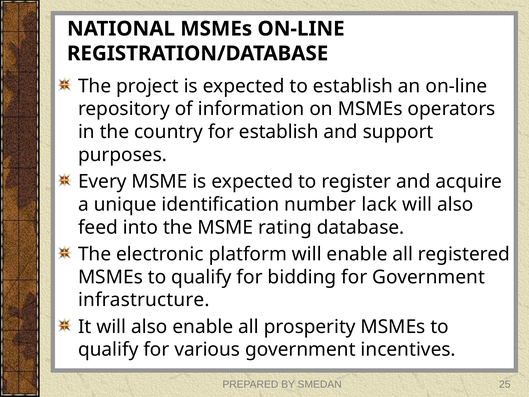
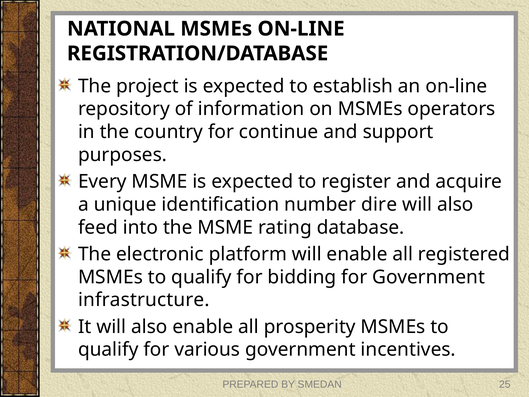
for establish: establish -> continue (279, 132)
lack: lack -> dire (379, 204)
